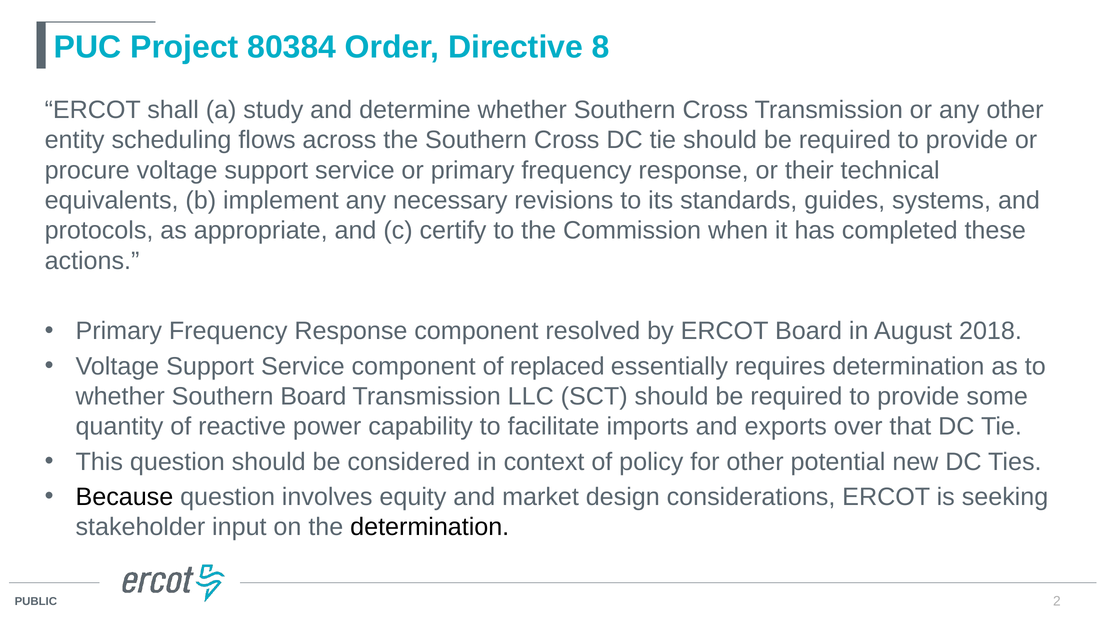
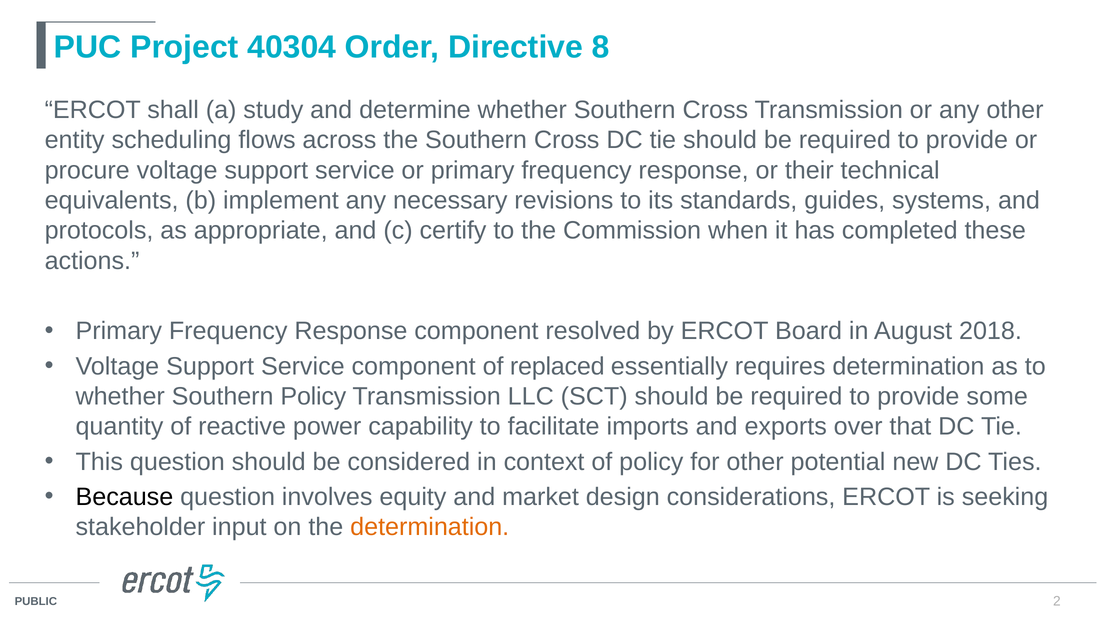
80384: 80384 -> 40304 (292, 47)
Southern Board: Board -> Policy (313, 397)
determination colour: black -> orange (430, 528)
